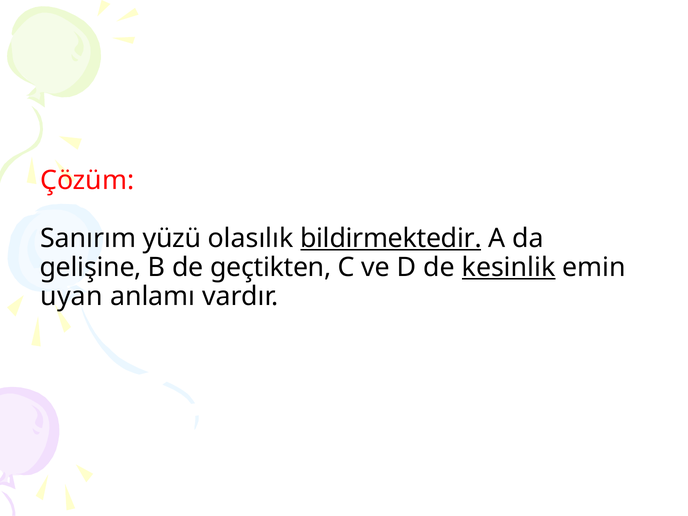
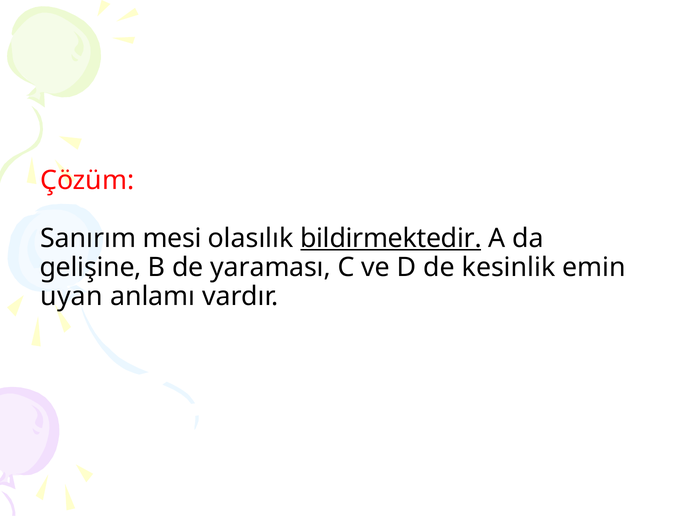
yüzü: yüzü -> mesi (172, 238)
geçtikten: geçtikten -> yaraması (271, 267)
kesinlik underline: present -> none (509, 267)
